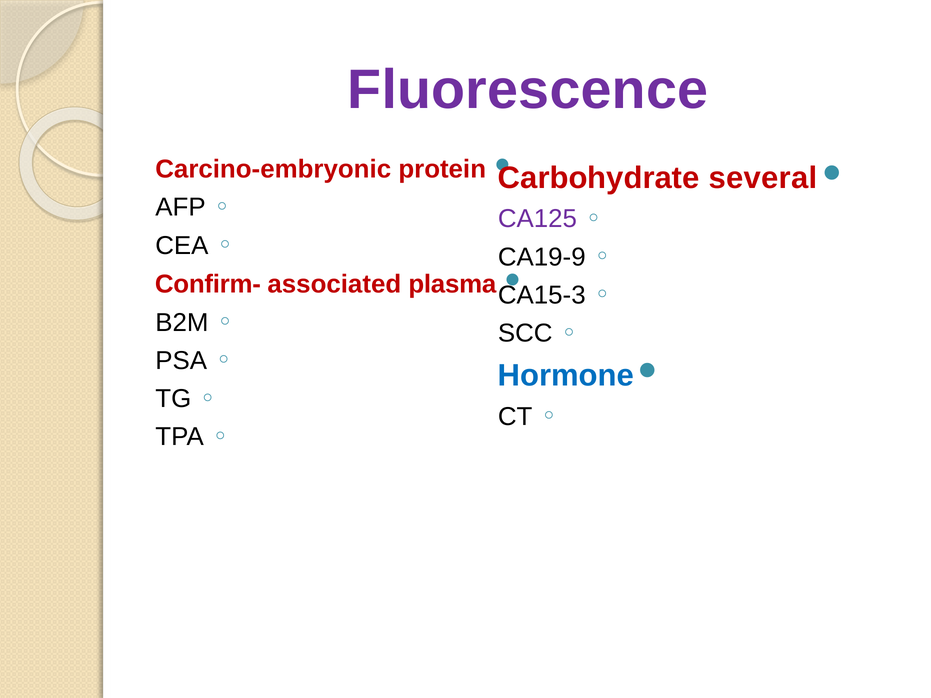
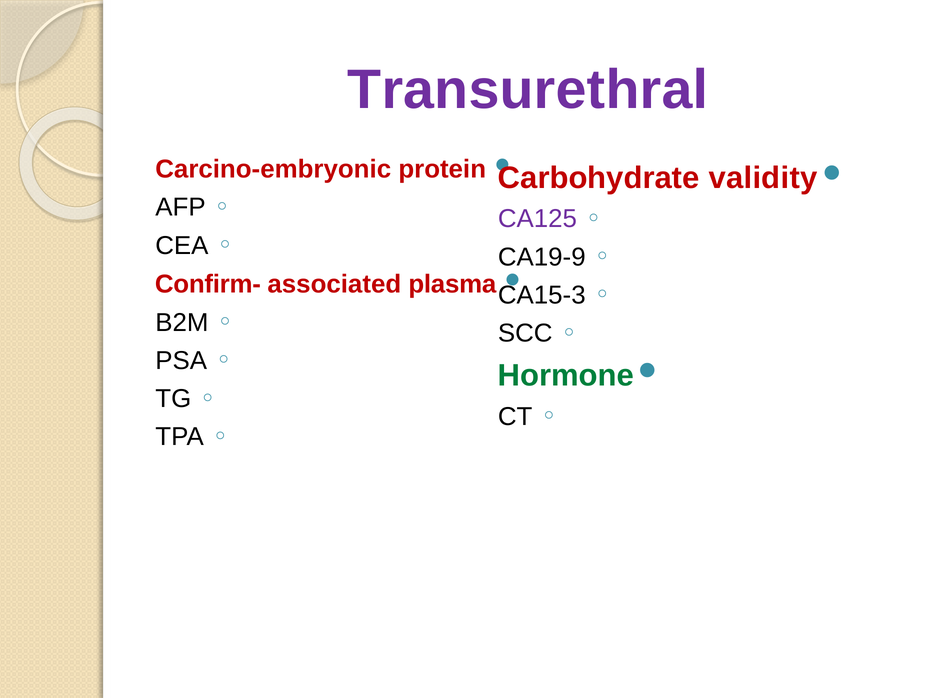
Fluorescence: Fluorescence -> Transurethral (528, 90)
several: several -> validity (763, 178)
Hormone colour: blue -> green (566, 376)
